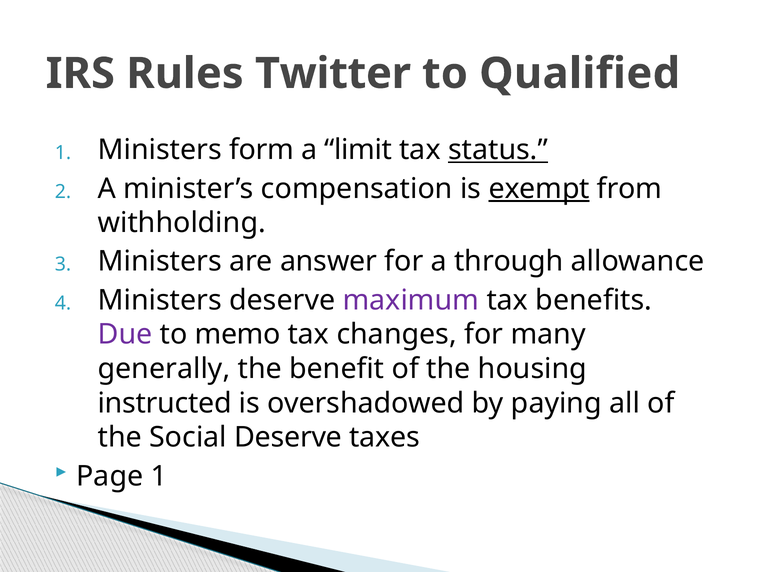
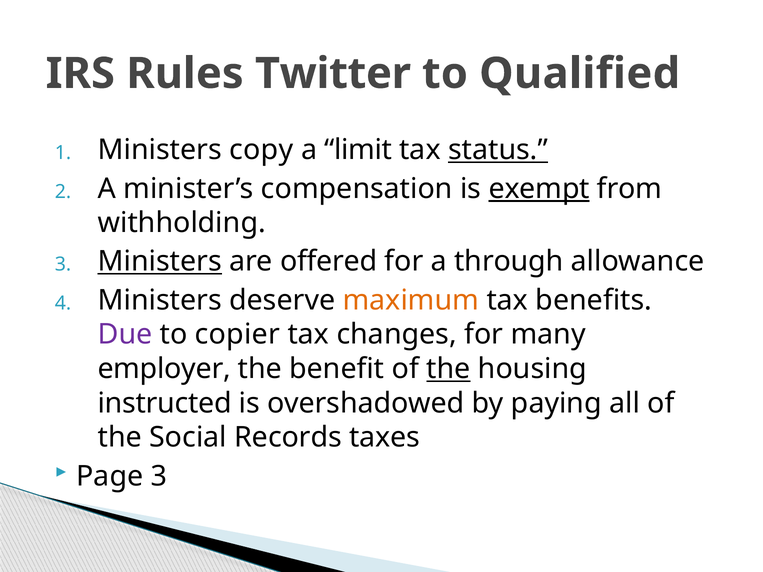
form: form -> copy (261, 150)
Ministers underline: none -> present (160, 262)
answer: answer -> offered (329, 262)
maximum colour: purple -> orange (411, 300)
memo: memo -> copier (237, 335)
generally: generally -> employer (164, 369)
the underline: none -> present (448, 369)
Social Deserve: Deserve -> Records (288, 438)
Page 1: 1 -> 3 (159, 476)
